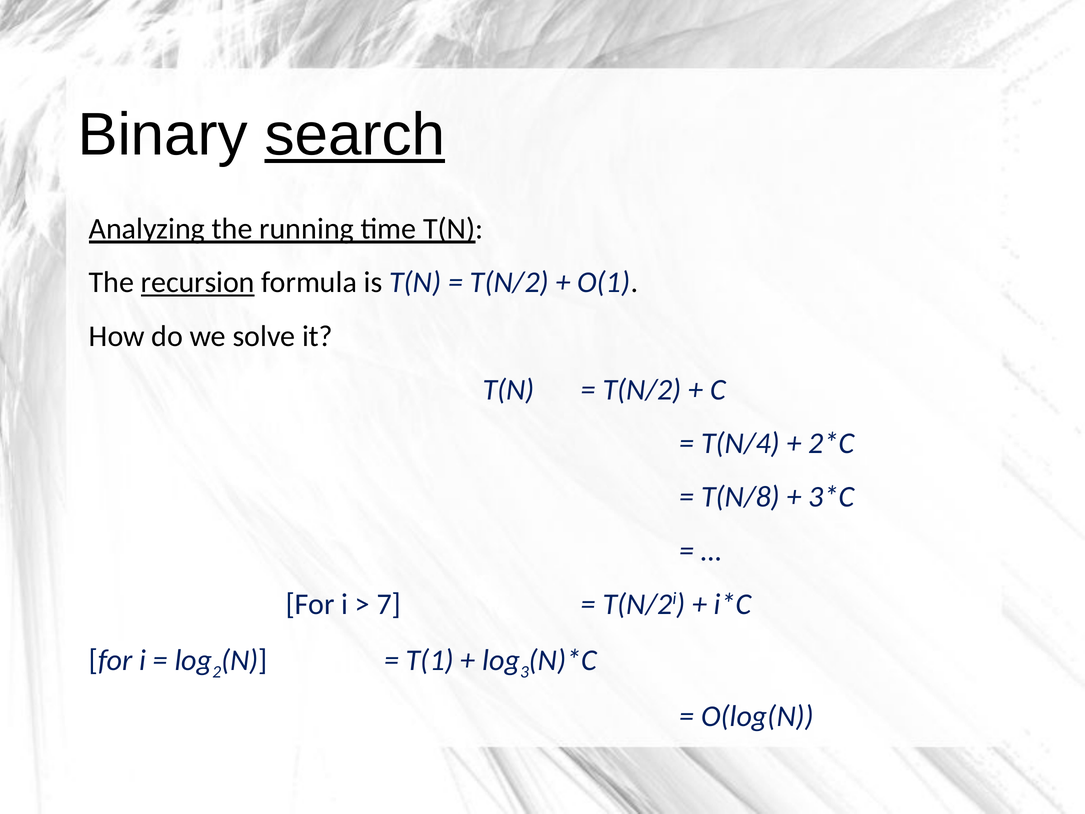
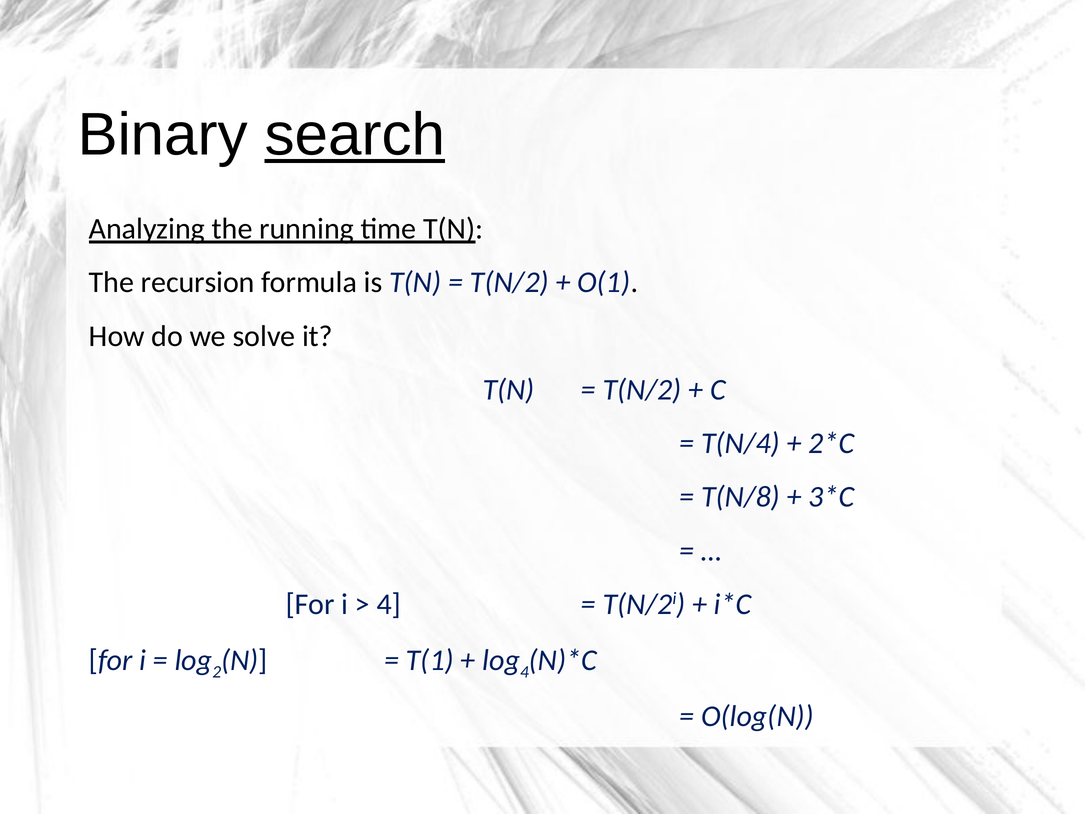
recursion underline: present -> none (198, 282)
7: 7 -> 4 (389, 604)
3: 3 -> 4 (525, 672)
